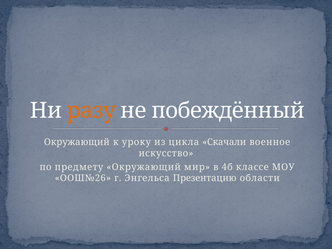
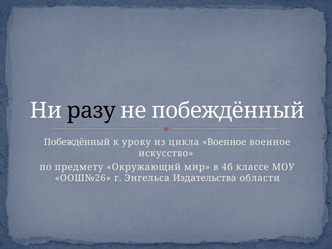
разу colour: orange -> black (91, 111)
Окружающий: Окружающий -> Побеждённый (77, 142)
цикла Скачали: Скачали -> Военное (224, 142)
Презентацию: Презентацию -> Издательства (205, 178)
